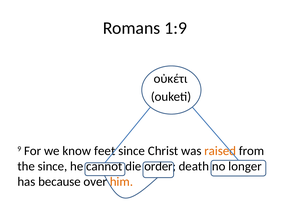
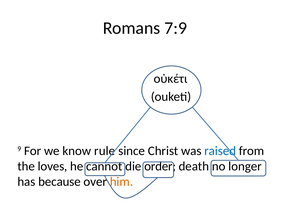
1:9: 1:9 -> 7:9 (176, 28)
feet: feet -> rule (105, 151)
raised colour: orange -> blue (220, 151)
the since: since -> loves (53, 167)
